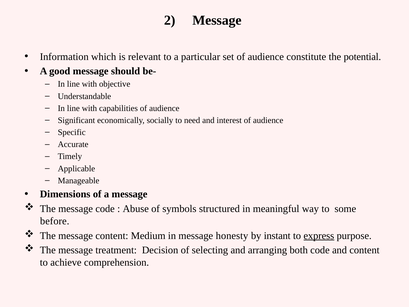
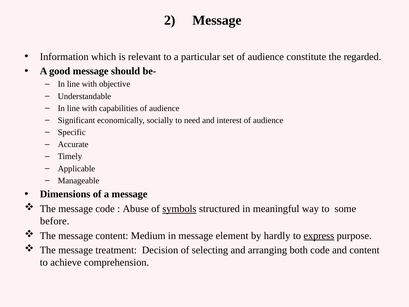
potential: potential -> regarded (362, 57)
symbols underline: none -> present (179, 209)
honesty: honesty -> element (232, 235)
instant: instant -> hardly (277, 235)
